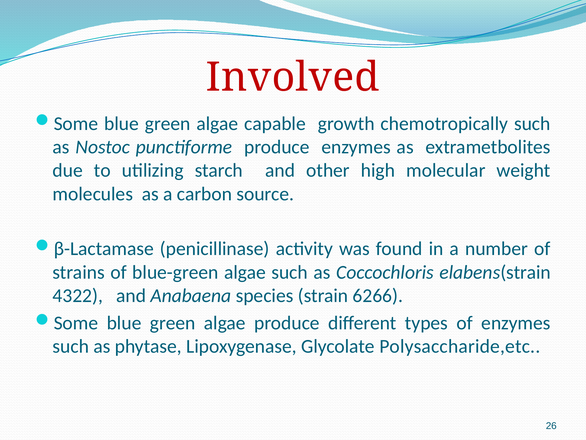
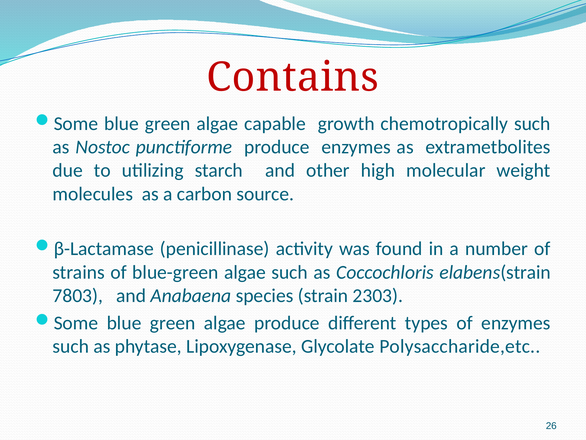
Involved: Involved -> Contains (293, 77)
4322: 4322 -> 7803 (78, 295)
6266: 6266 -> 2303 (378, 295)
